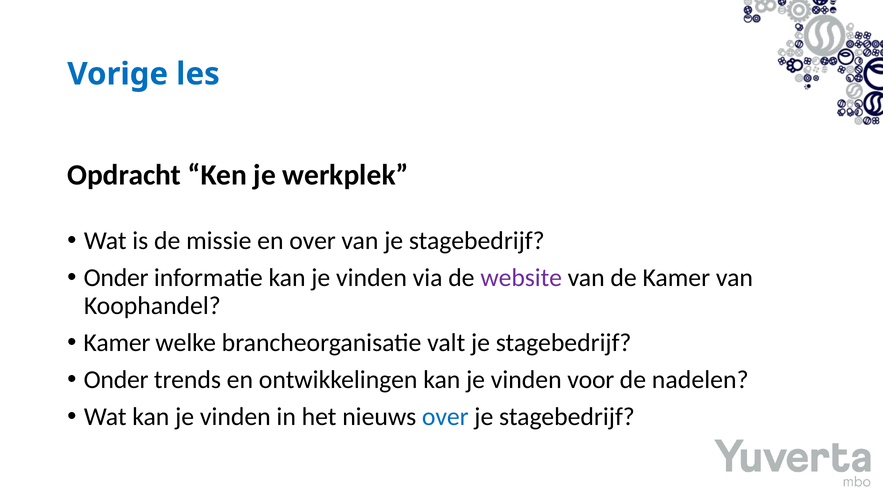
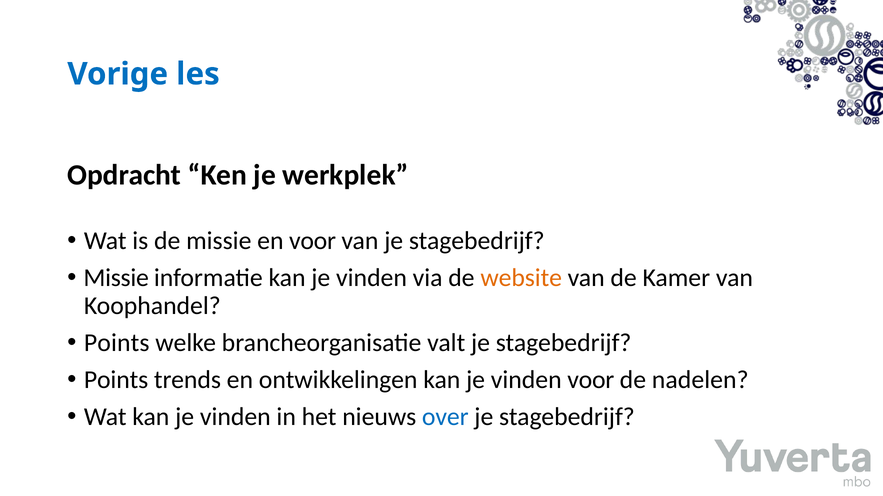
en over: over -> voor (313, 241)
Onder: Onder -> Missie (116, 278)
website colour: purple -> orange (521, 278)
Kamer: Kamer -> Points (117, 343)
Onder: Onder -> Points (116, 380)
